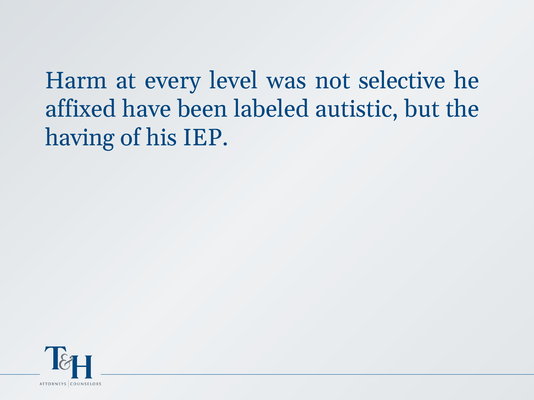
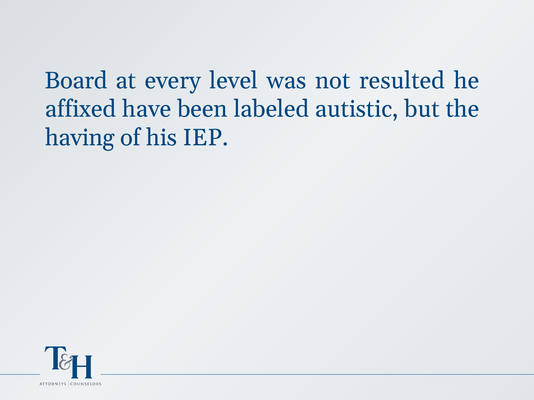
Harm: Harm -> Board (76, 81)
selective: selective -> resulted (402, 81)
